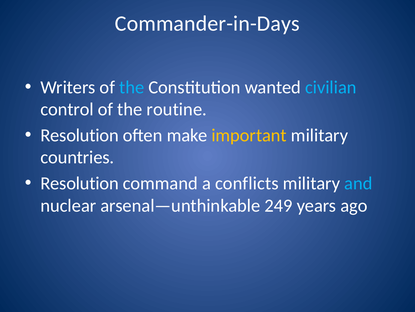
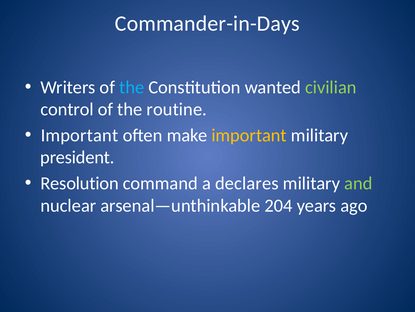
civilian colour: light blue -> light green (331, 87)
Resolution: Resolution -> Important (79, 135)
countries: countries -> president (77, 157)
conflicts: conflicts -> declares (247, 183)
and colour: light blue -> light green (358, 183)
249: 249 -> 204 (279, 205)
